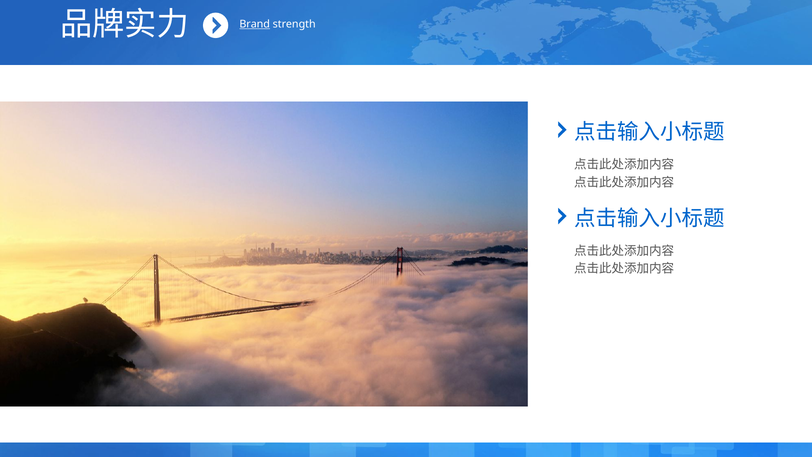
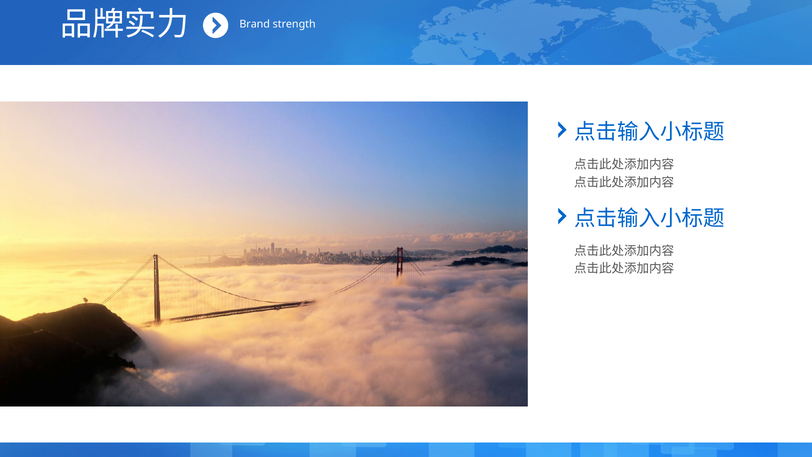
Brand underline: present -> none (255, 24)
